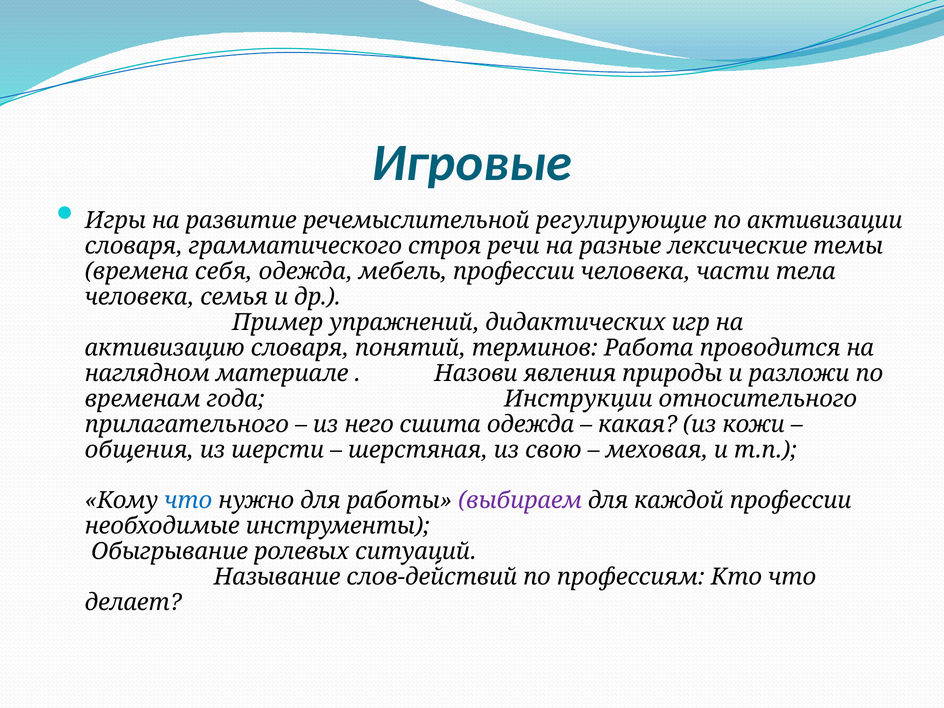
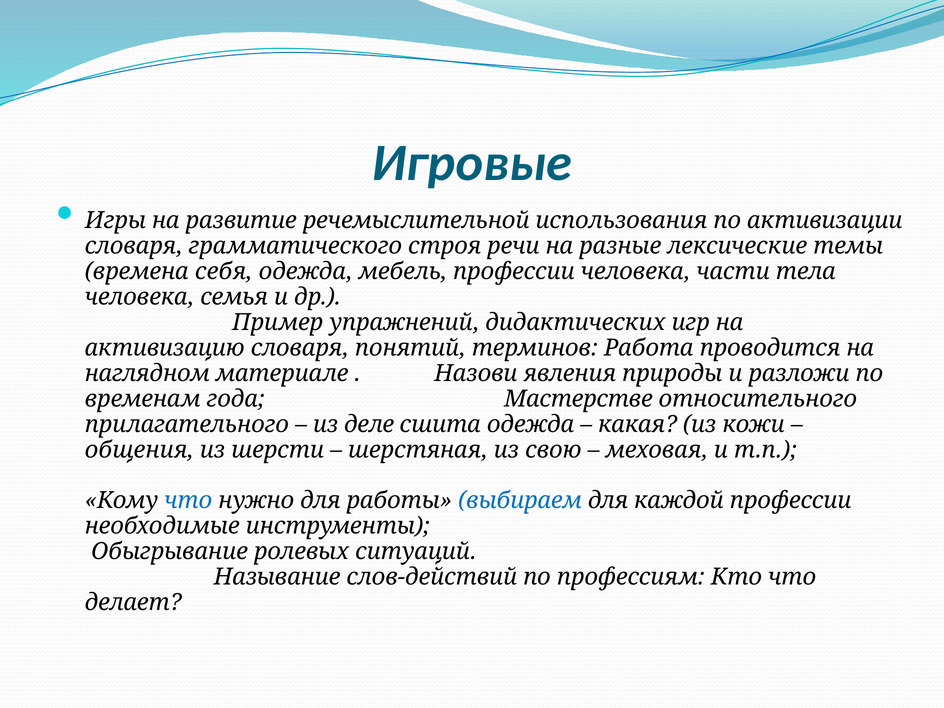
регулирующие: регулирующие -> использования (621, 220)
Инструкции: Инструкции -> Мастерстве (578, 399)
него: него -> деле (369, 424)
выбираем colour: purple -> blue (520, 501)
